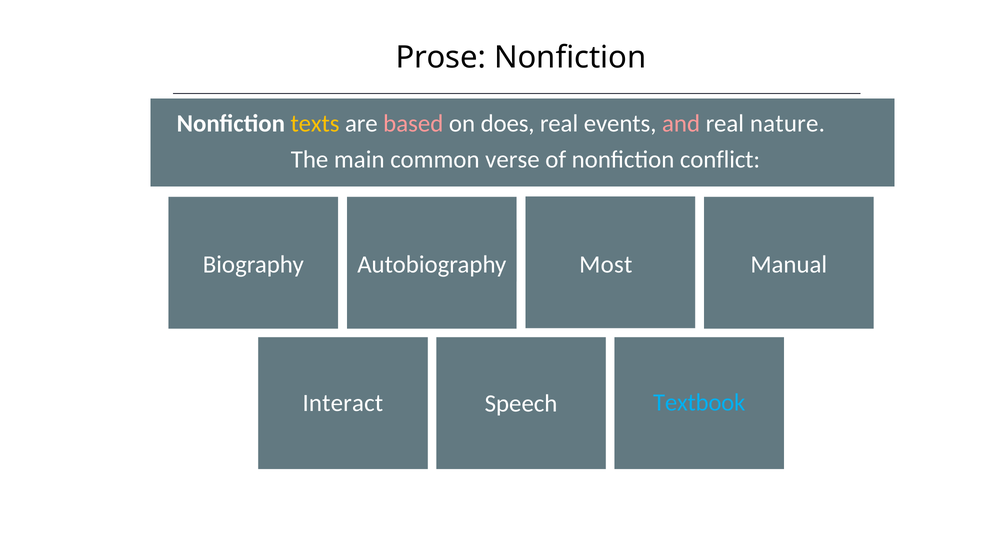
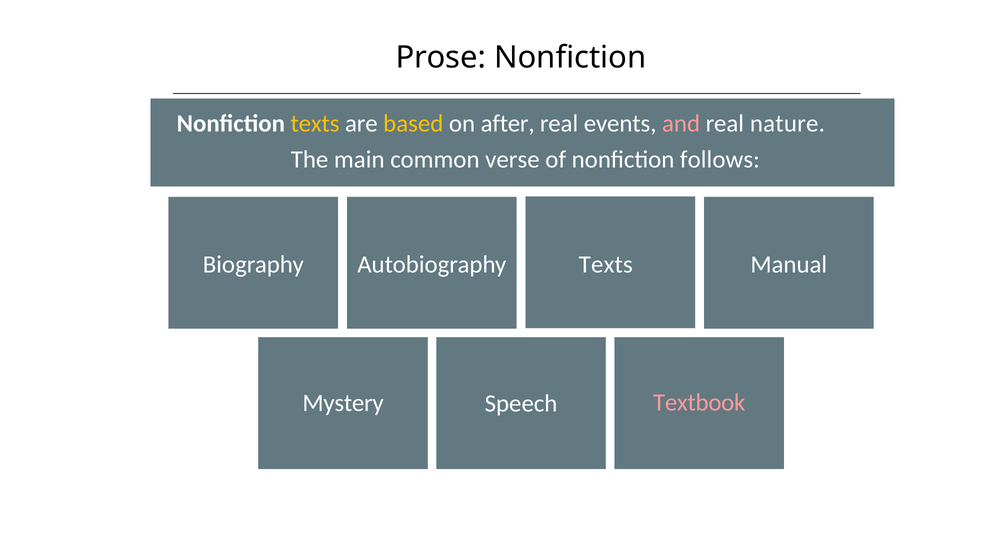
based colour: pink -> yellow (413, 123)
does: does -> after (508, 123)
conflict: conflict -> follows (720, 160)
Autobiography Most: Most -> Texts (606, 265)
Interact: Interact -> Mystery (343, 403)
Textbook colour: light blue -> pink (699, 403)
